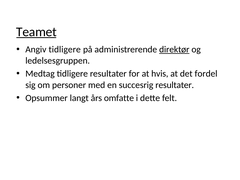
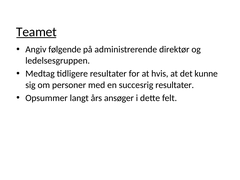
Angiv tidligere: tidligere -> følgende (65, 49)
direktør underline: present -> none (174, 49)
fordel: fordel -> kunne (206, 74)
omfatte: omfatte -> ansøger (119, 98)
